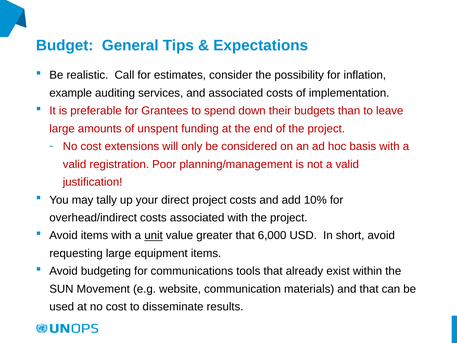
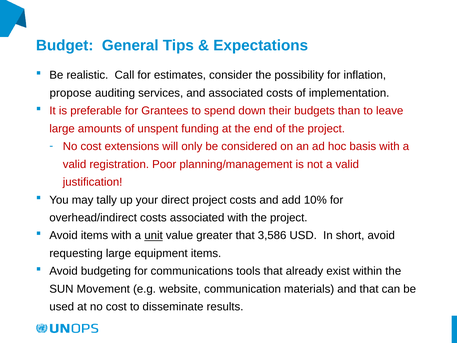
example: example -> propose (71, 93)
6,000: 6,000 -> 3,586 (272, 235)
